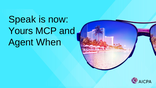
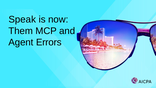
Yours: Yours -> Them (21, 31)
When: When -> Errors (49, 42)
